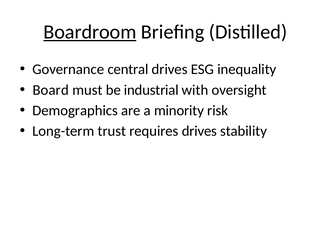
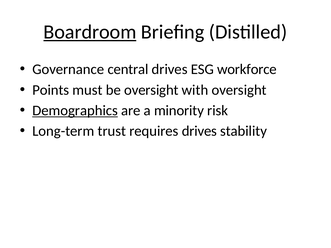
inequality: inequality -> workforce (247, 69)
Board: Board -> Points (51, 90)
be industrial: industrial -> oversight (151, 90)
Demographics underline: none -> present (75, 111)
